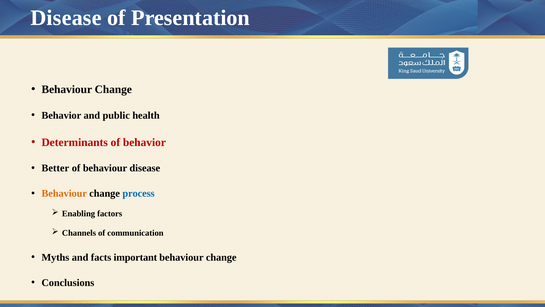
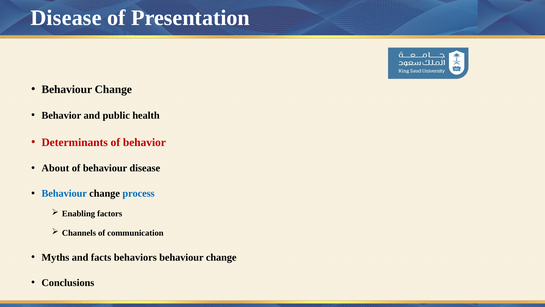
Better: Better -> About (55, 168)
Behaviour colour: orange -> blue (64, 193)
important: important -> behaviors (135, 257)
